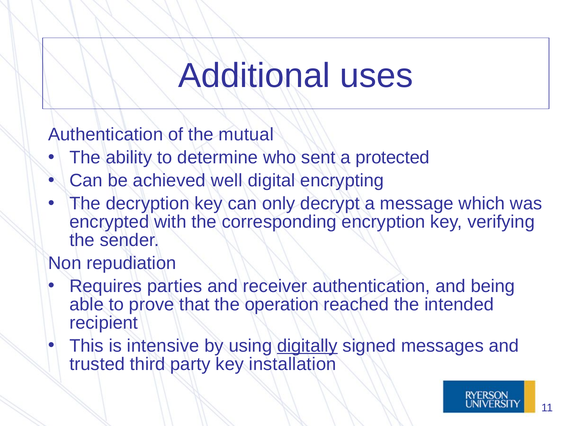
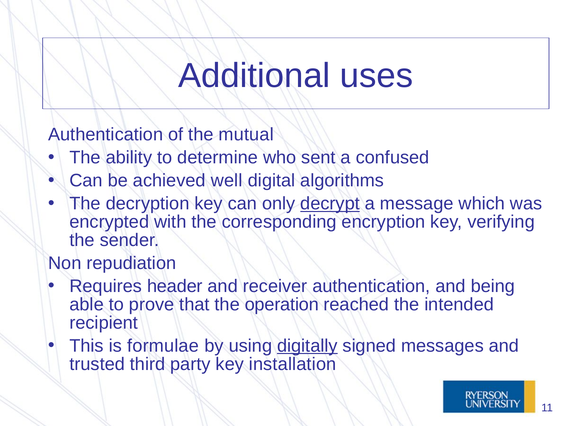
protected: protected -> confused (393, 158)
encrypting: encrypting -> algorithms (342, 181)
decrypt underline: none -> present (330, 204)
parties: parties -> header (175, 286)
intensive: intensive -> formulae (163, 346)
